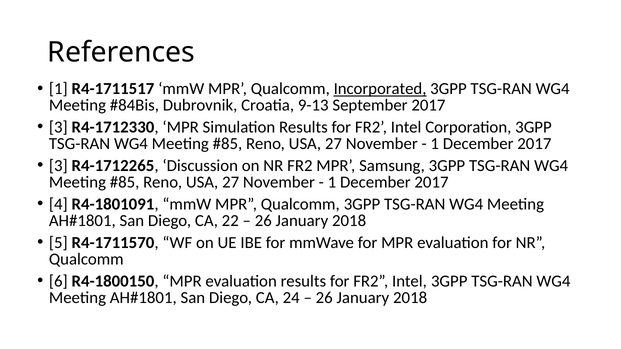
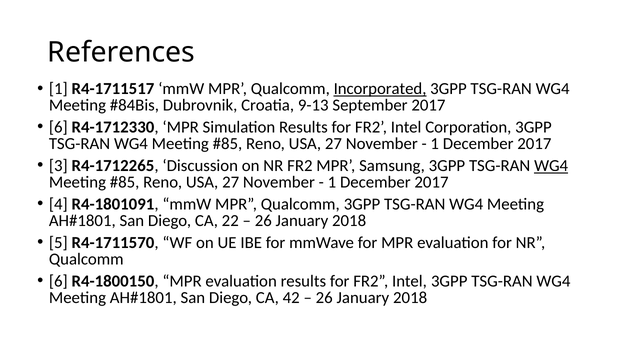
3: 3 -> 6 (58, 128)
WG4 underline: none -> present (551, 166)
24: 24 -> 42 (291, 298)
